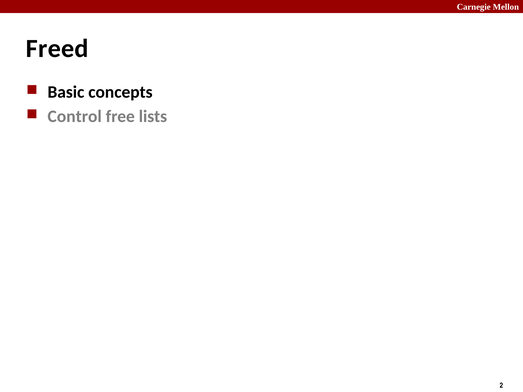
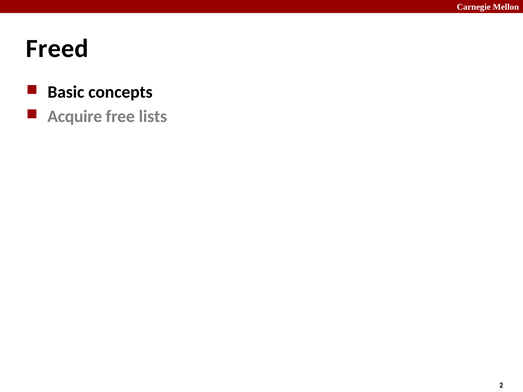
Control: Control -> Acquire (75, 117)
